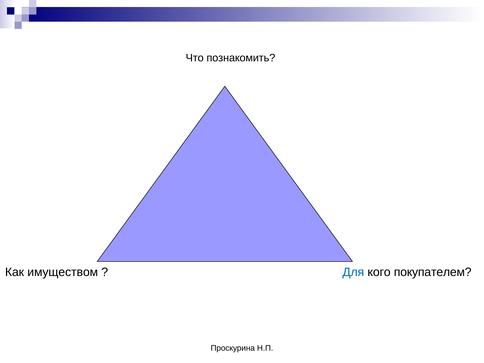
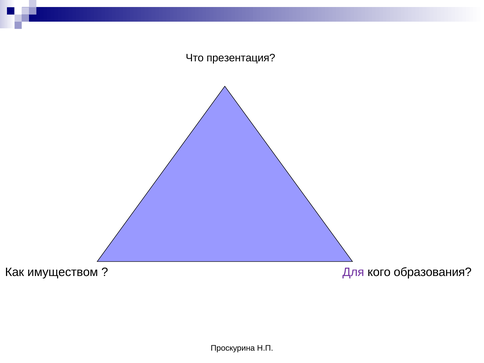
познакомить: познакомить -> презентация (241, 58)
Для colour: blue -> purple (353, 272)
покупателем: покупателем -> образования (433, 272)
